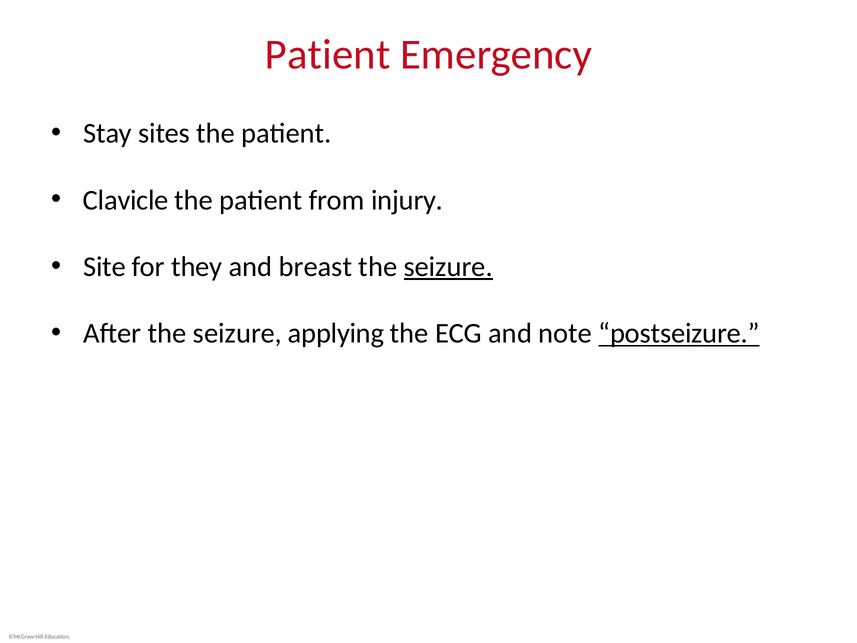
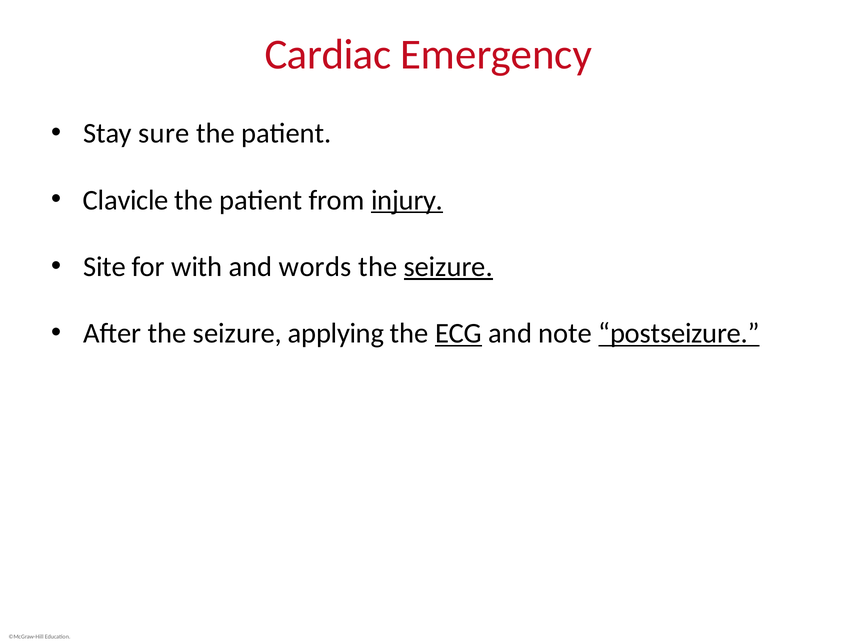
Patient: Patient -> Cardiac (328, 54)
sites: sites -> sure (164, 133)
injury underline: none -> present (407, 200)
they: they -> with (197, 267)
breast: breast -> words (315, 267)
ECG underline: none -> present (459, 333)
